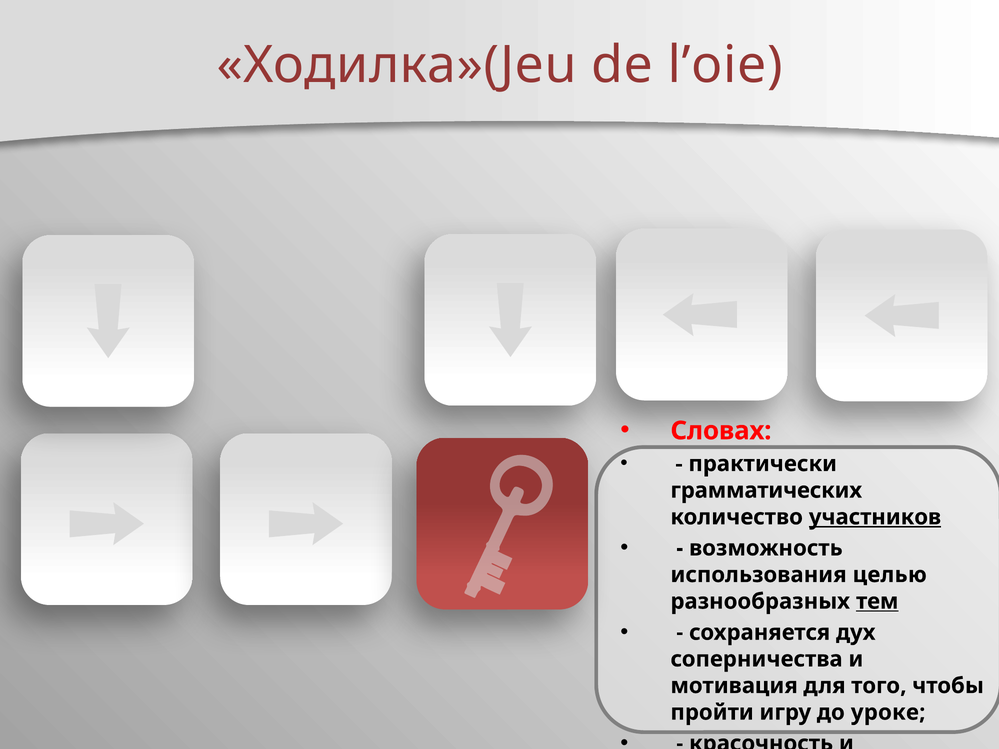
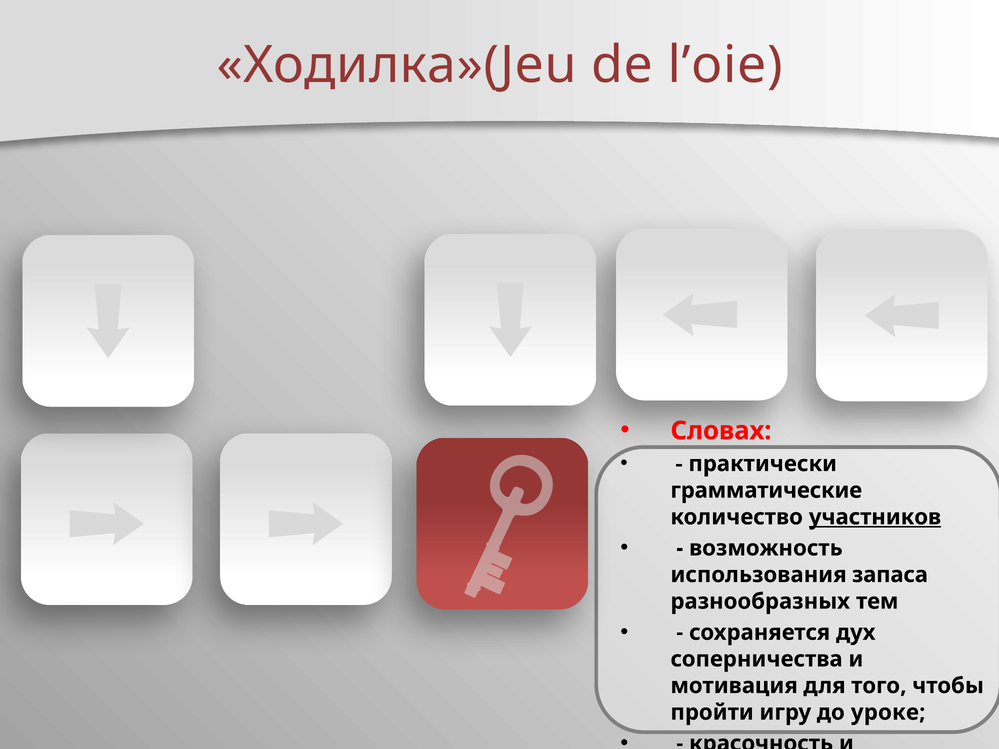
грамматических: грамматических -> грамматические (766, 491)
целью: целью -> запаса (890, 575)
тем underline: present -> none (877, 602)
